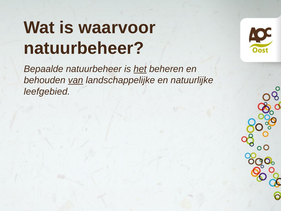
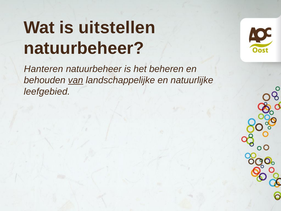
waarvoor: waarvoor -> uitstellen (117, 28)
Bepaalde: Bepaalde -> Hanteren (43, 69)
het underline: present -> none (140, 69)
